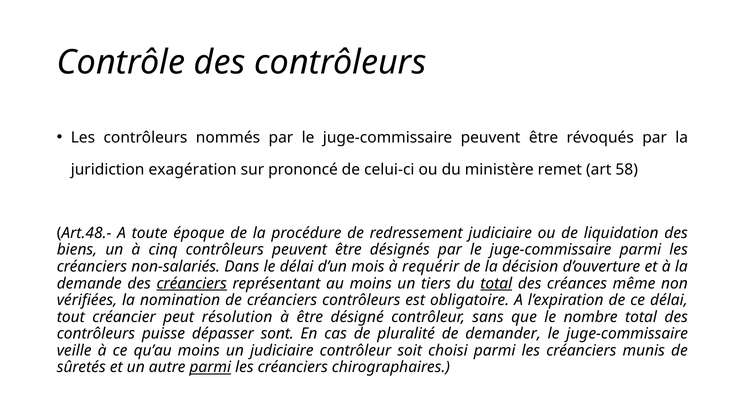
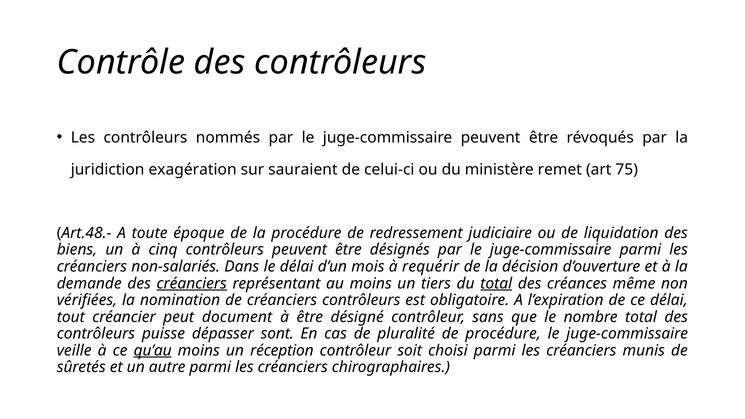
prononcé: prononcé -> sauraient (303, 169)
58: 58 -> 75 (627, 169)
résolution: résolution -> document (237, 317)
de demander: demander -> procédure (503, 334)
qu’au underline: none -> present (153, 350)
un judiciaire: judiciaire -> réception (282, 350)
parmi underline: present -> none (210, 367)
